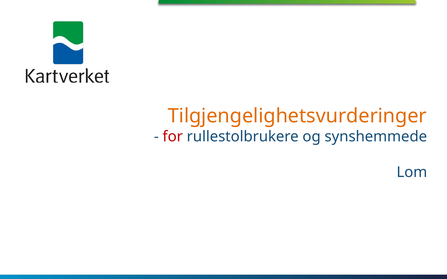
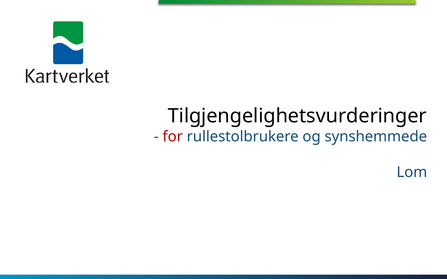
Tilgjengelighetsvurderinger colour: orange -> black (297, 116)
